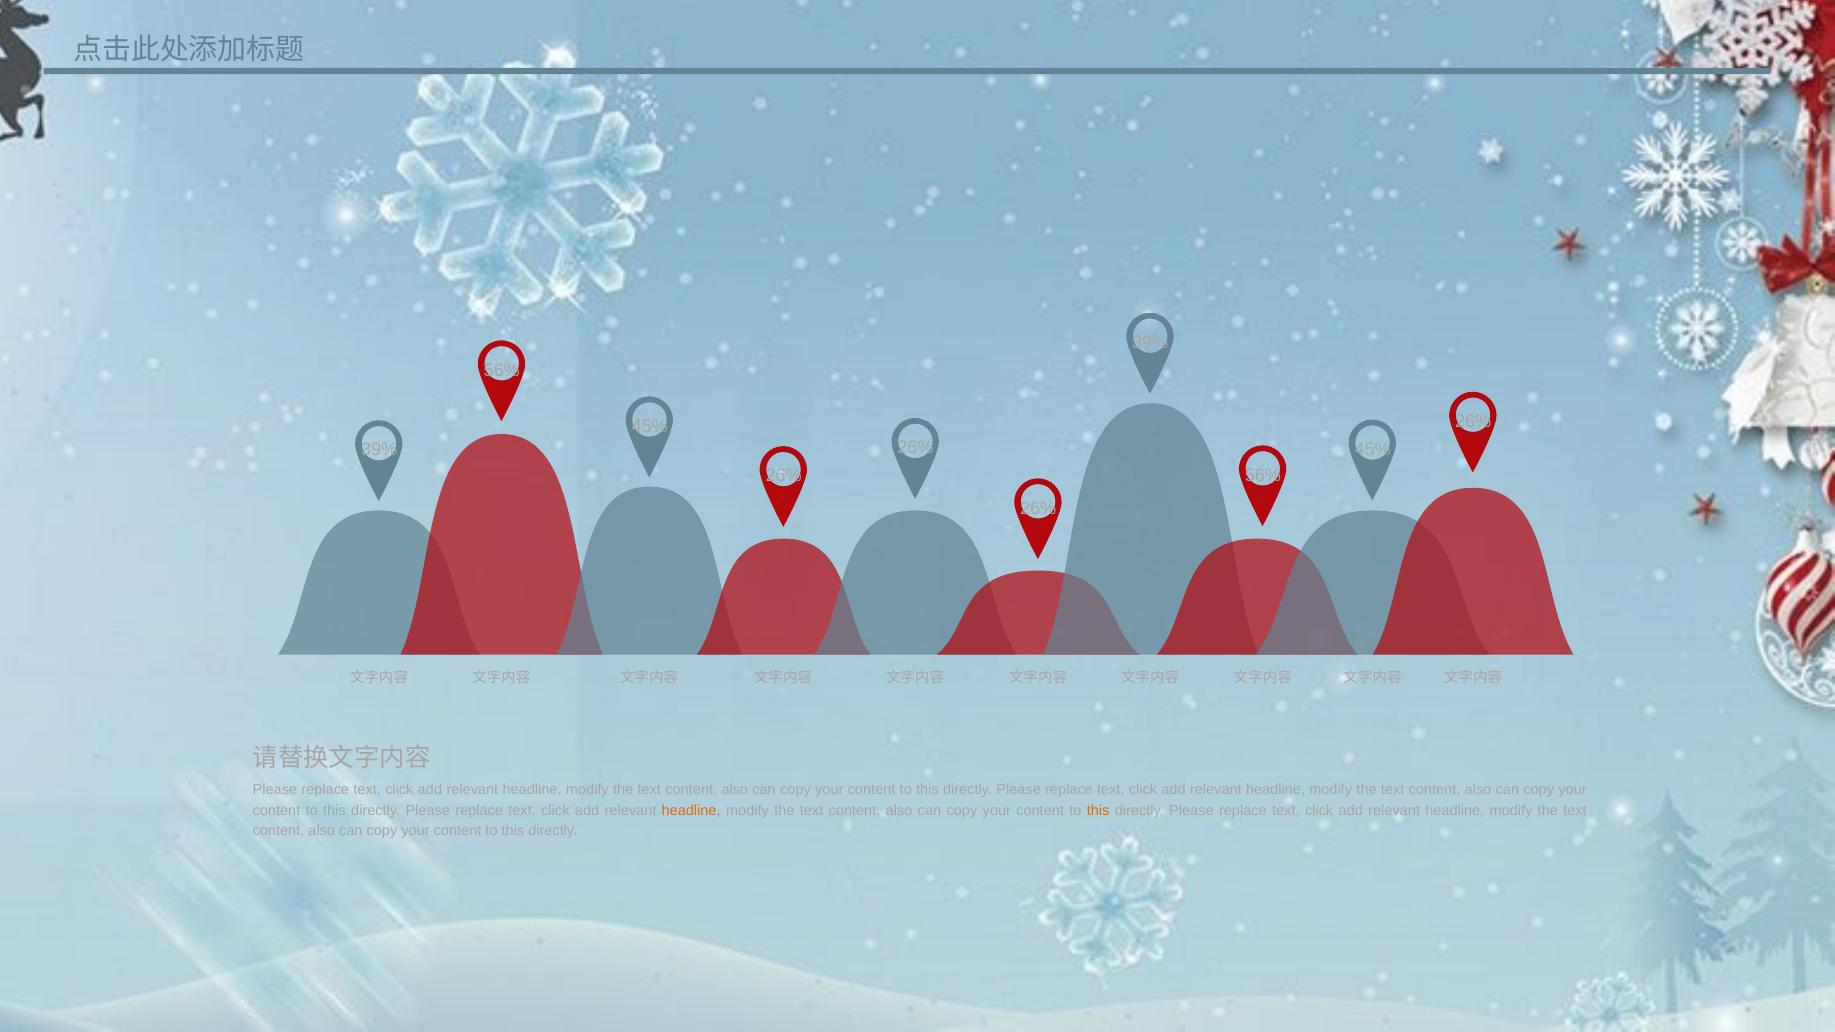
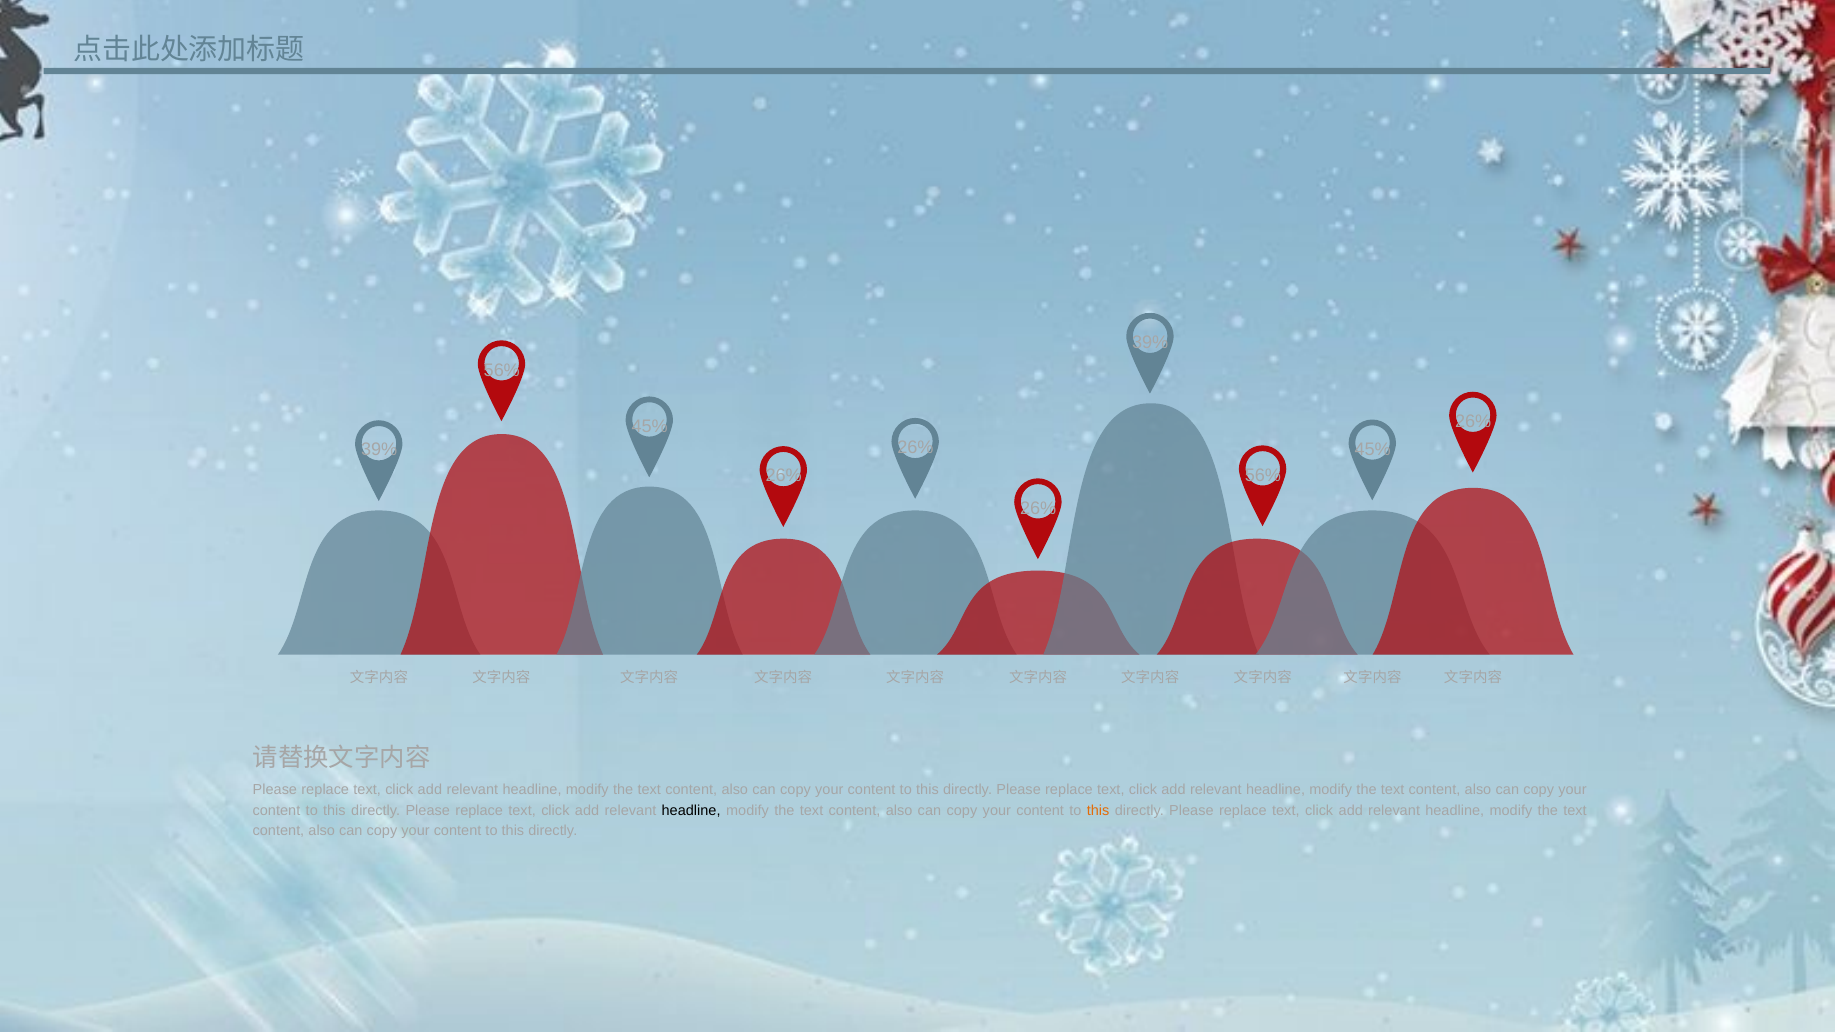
headline colour: orange -> black (691, 810)
